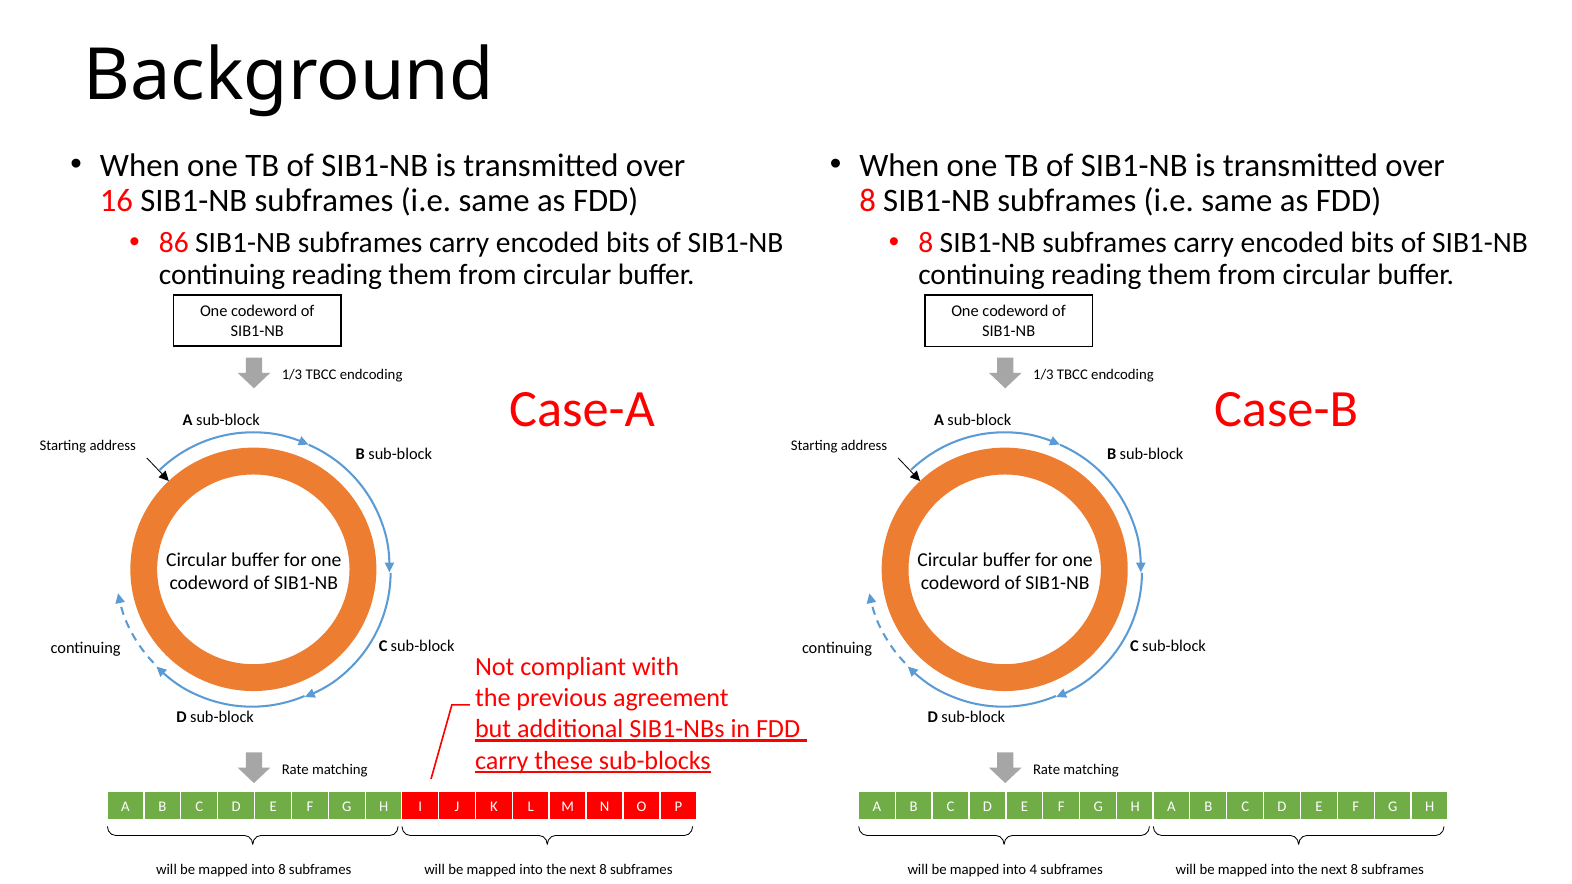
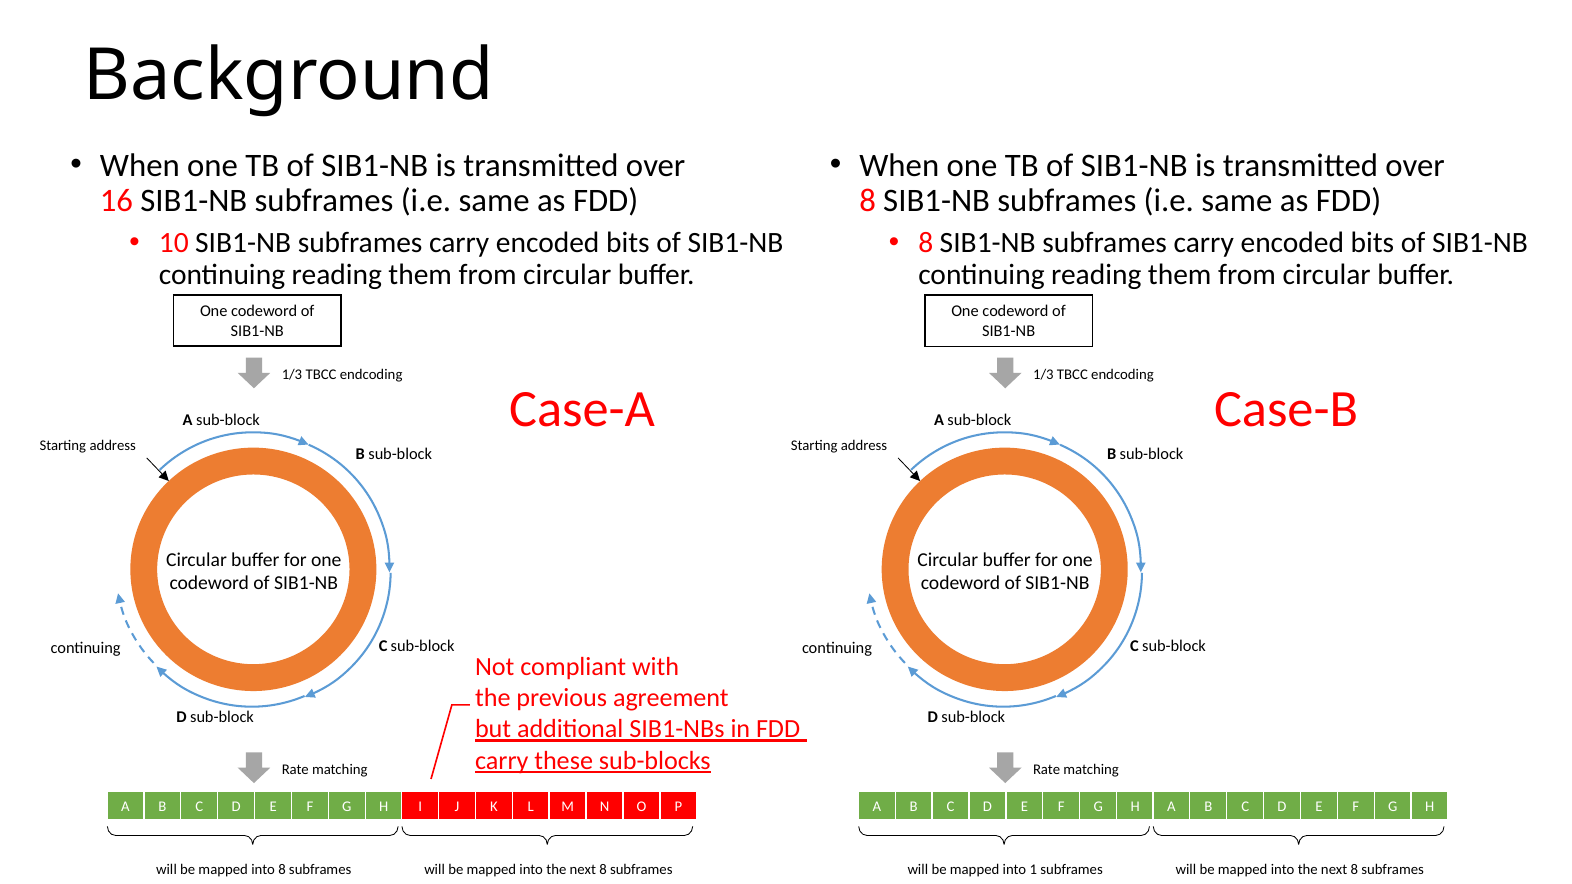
86: 86 -> 10 (174, 243)
4: 4 -> 1 (1033, 870)
